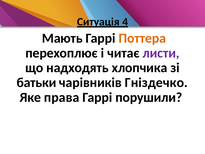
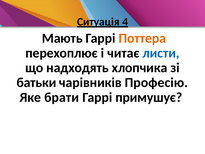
листи colour: purple -> blue (161, 53)
Гніздечко: Гніздечко -> Професію (156, 82)
права: права -> брати (62, 97)
порушили: порушили -> примушує (149, 97)
